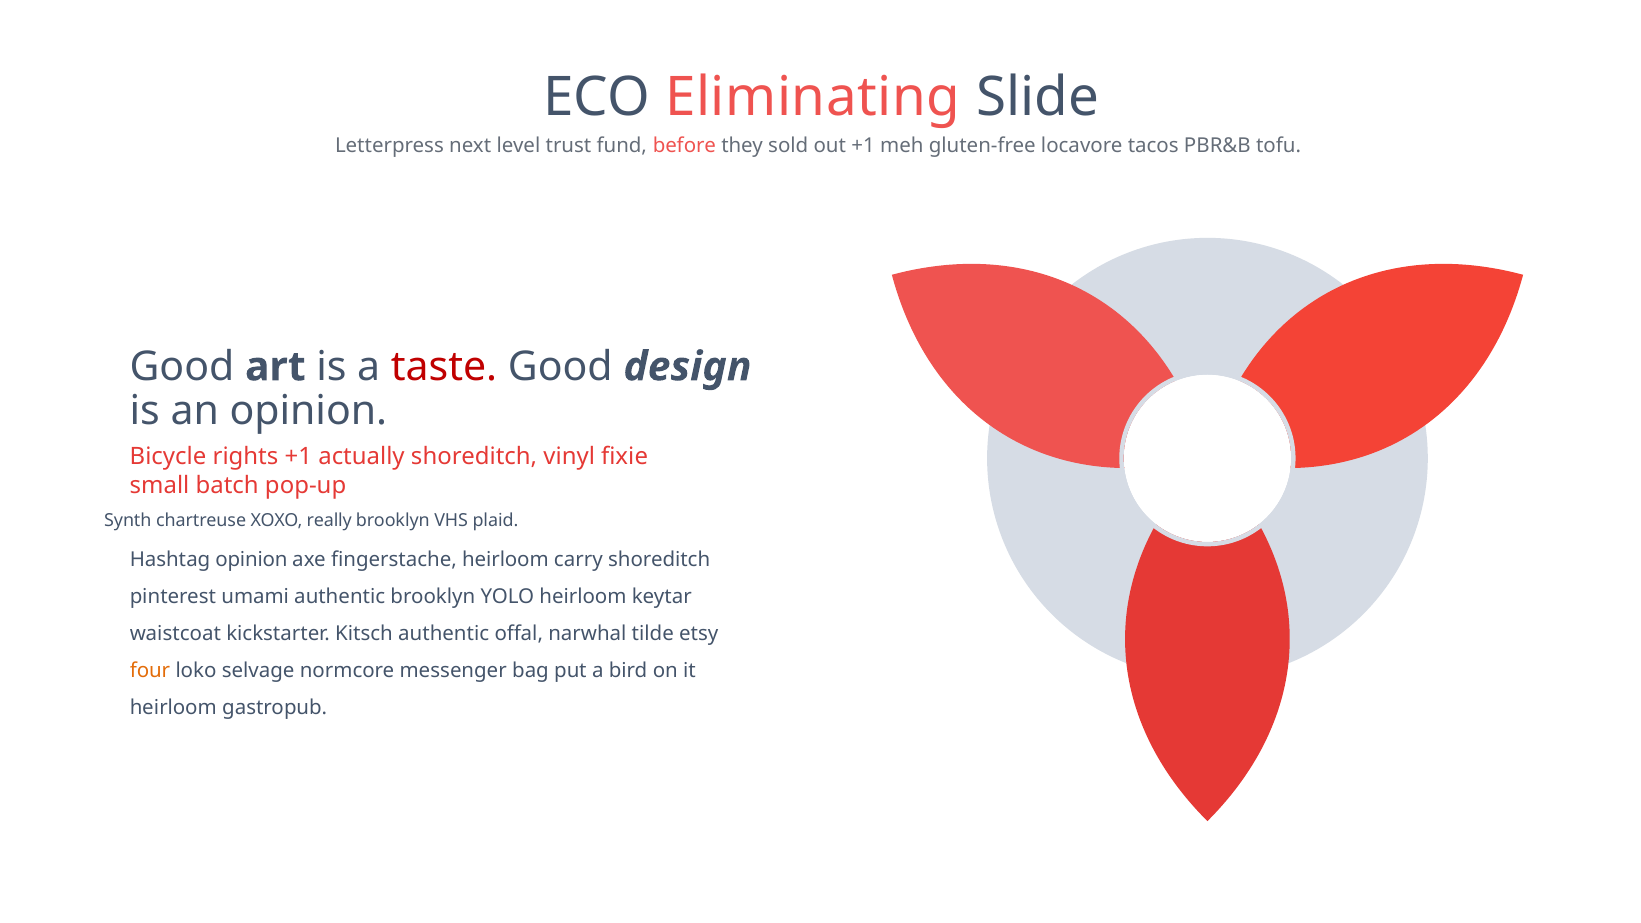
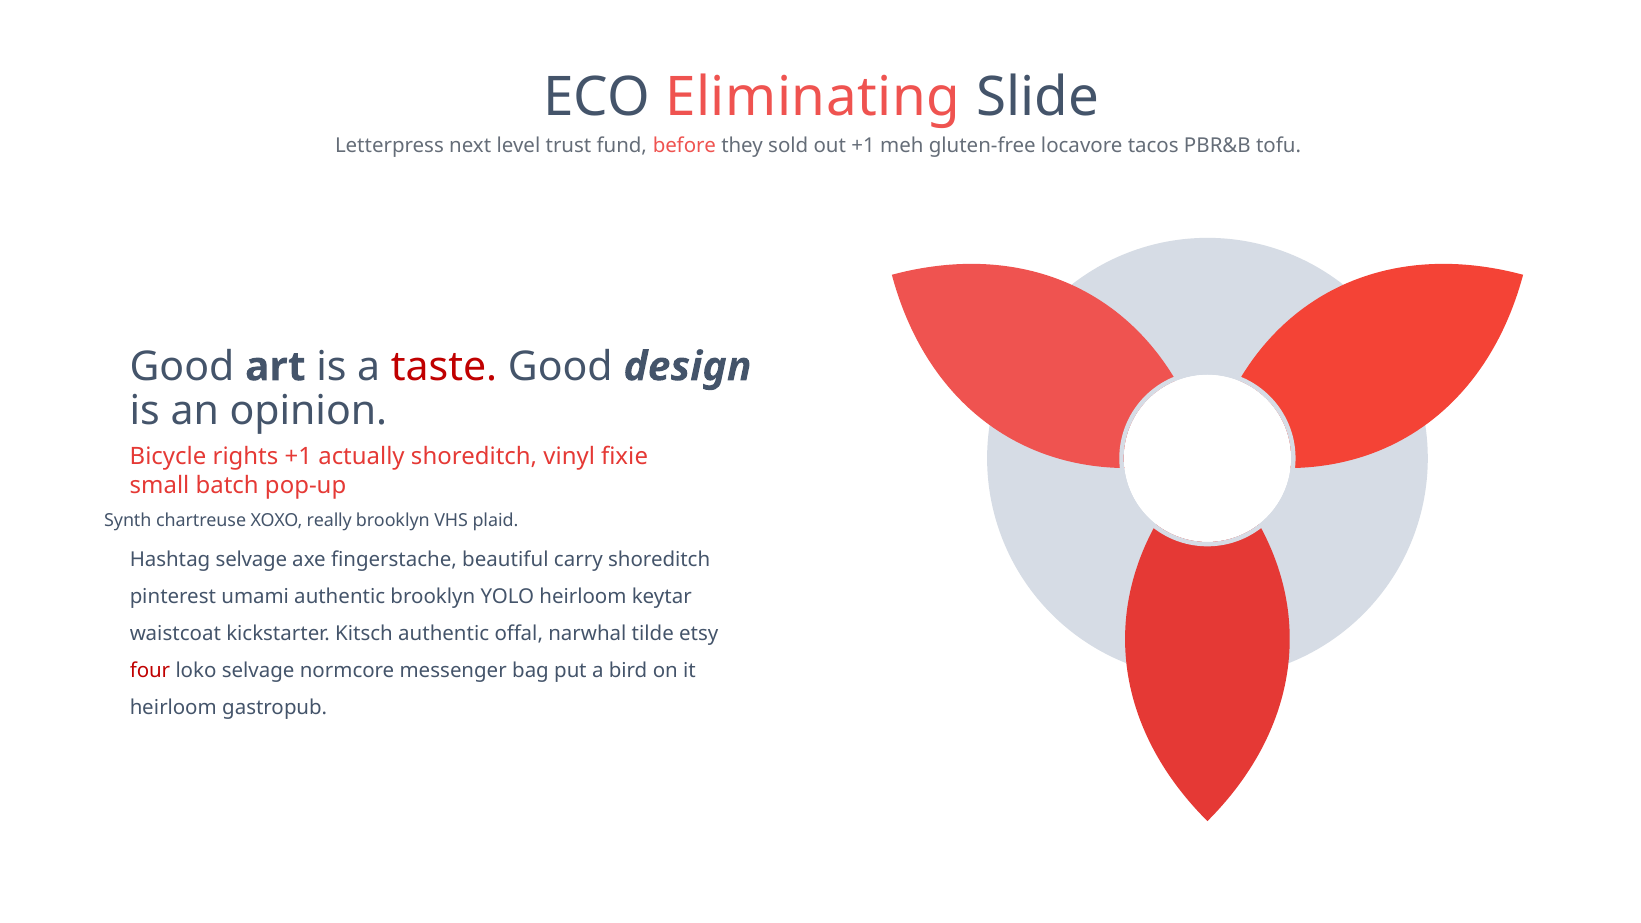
Hashtag opinion: opinion -> selvage (251, 560)
fingerstache heirloom: heirloom -> beautiful (505, 560)
four colour: orange -> red (150, 671)
